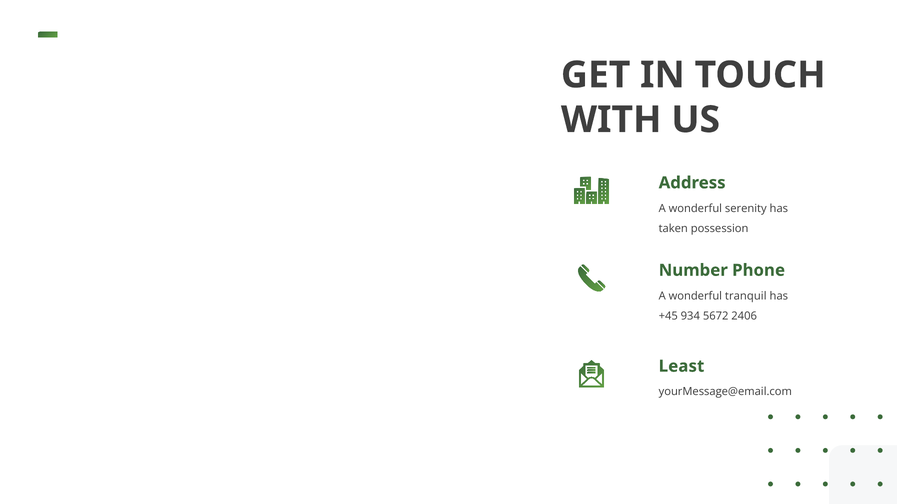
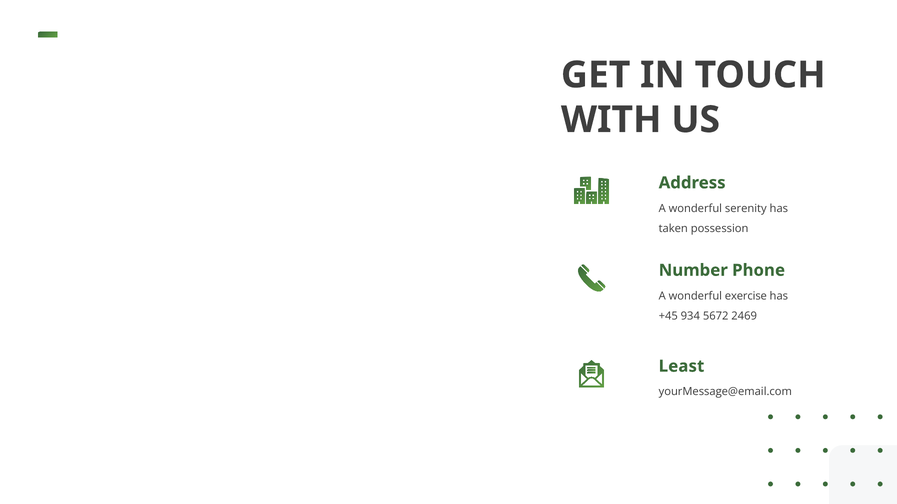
tranquil: tranquil -> exercise (746, 296)
2406: 2406 -> 2469 (744, 316)
